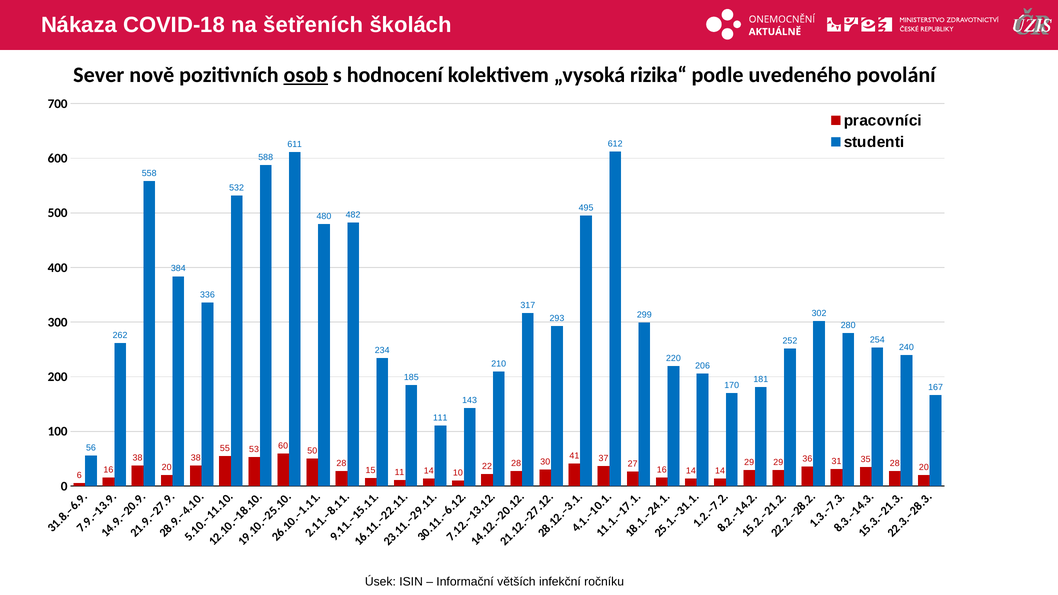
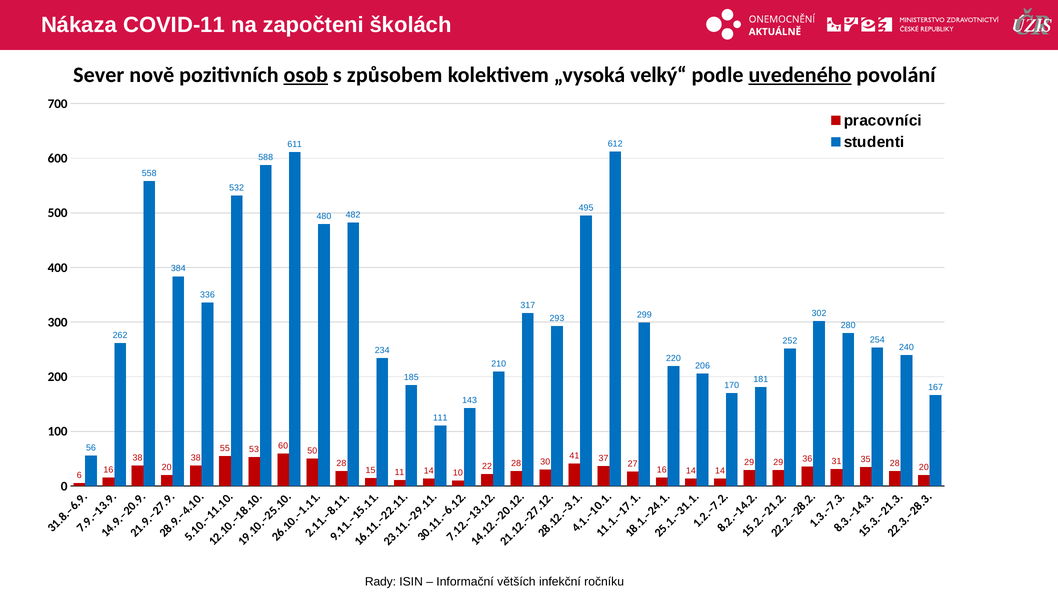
COVID-18: COVID-18 -> COVID-11 (174, 25)
šetřeních: šetřeních -> započteni (313, 25)
hodnocení: hodnocení -> způsobem (395, 75)
rizika“: rizika“ -> velký“ (658, 75)
uvedeného underline: none -> present (800, 75)
Úsek: Úsek -> Rady (380, 582)
